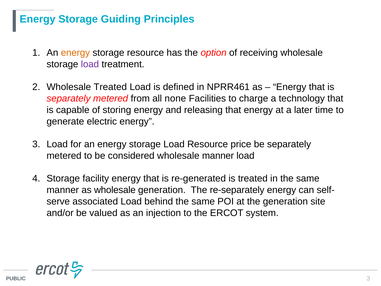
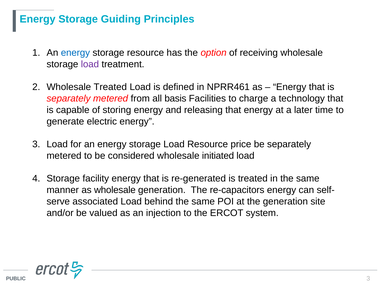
energy colour: orange -> blue (75, 53)
none: none -> basis (175, 98)
wholesale manner: manner -> initiated (218, 156)
re-separately: re-separately -> re-capacitors (237, 190)
